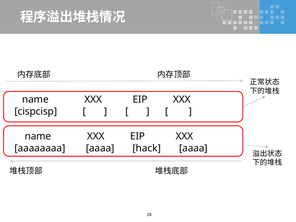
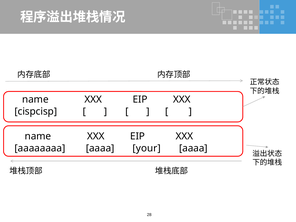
hack: hack -> your (147, 148)
